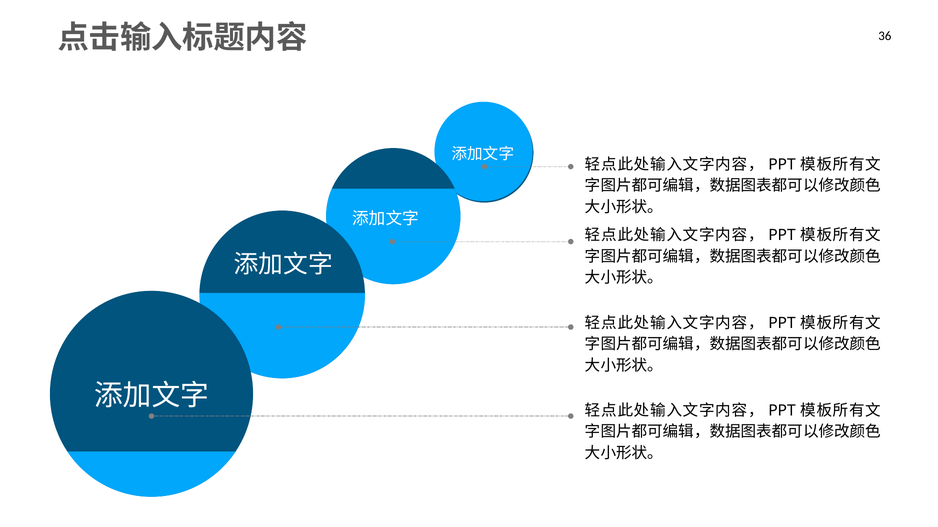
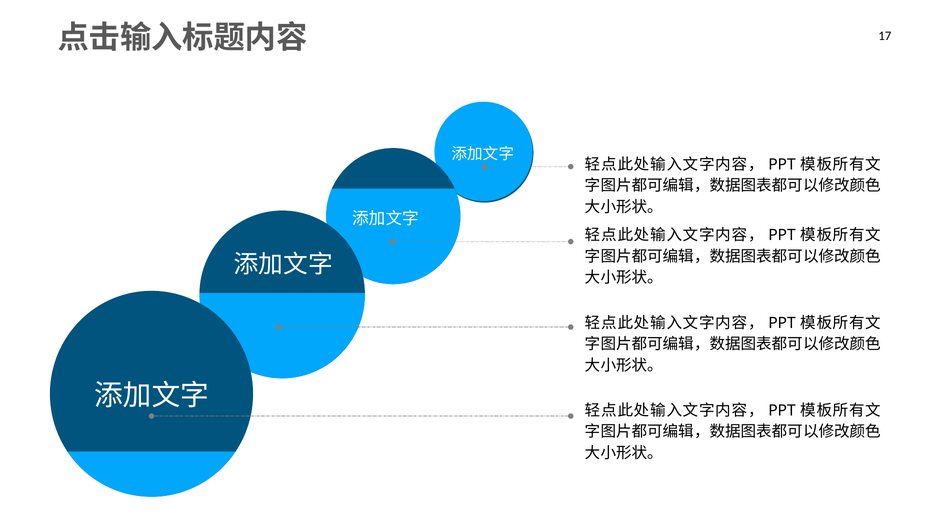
36: 36 -> 17 (885, 36)
